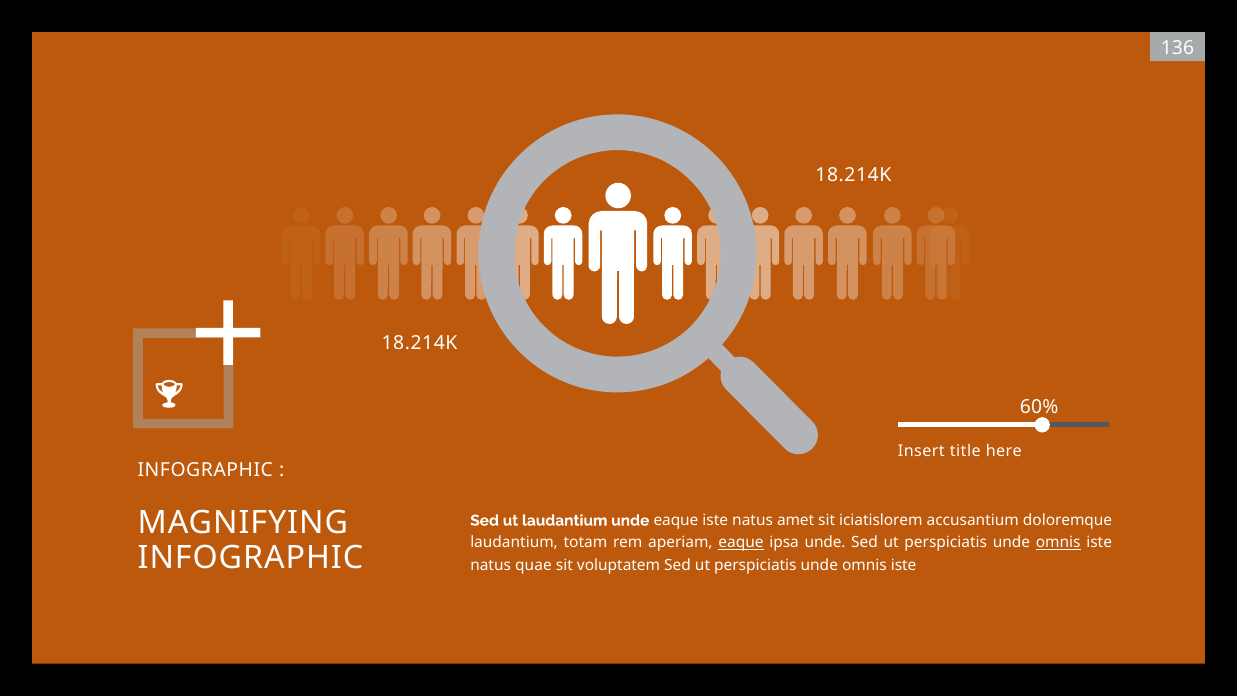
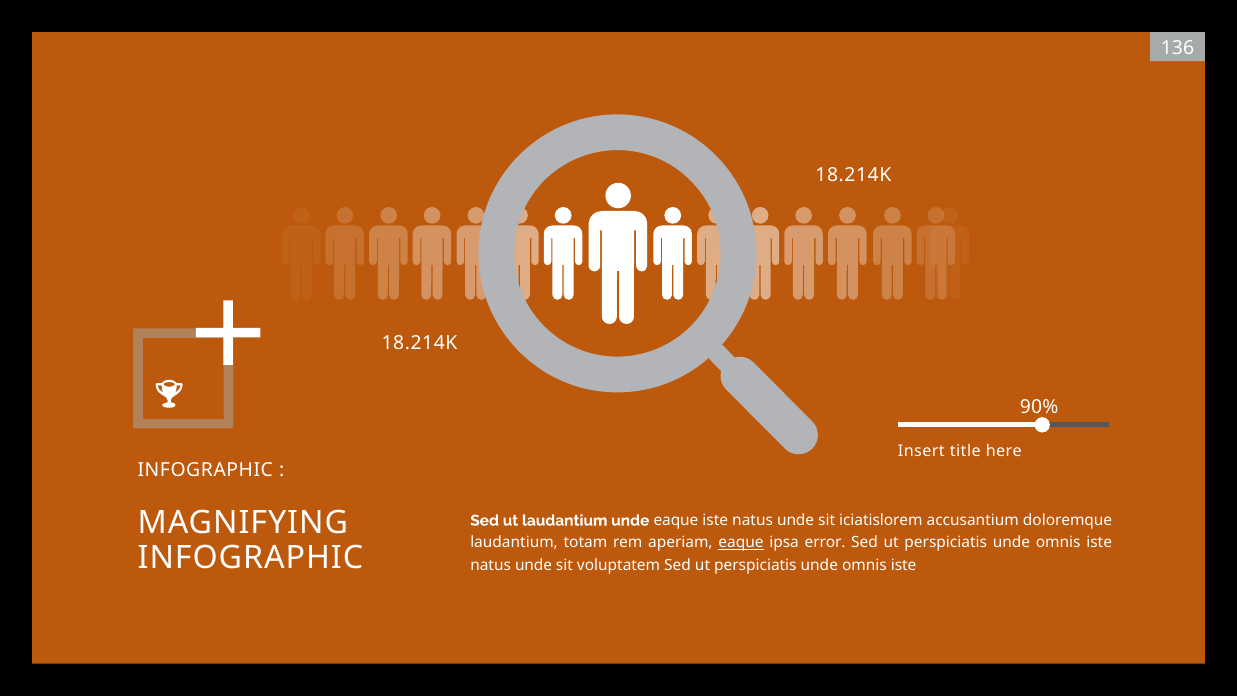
60%: 60% -> 90% (1039, 407)
amet: amet -> unde (796, 520)
ipsa unde: unde -> error (825, 543)
omnis underline: present -> none (1058, 543)
quae: quae -> unde (534, 565)
